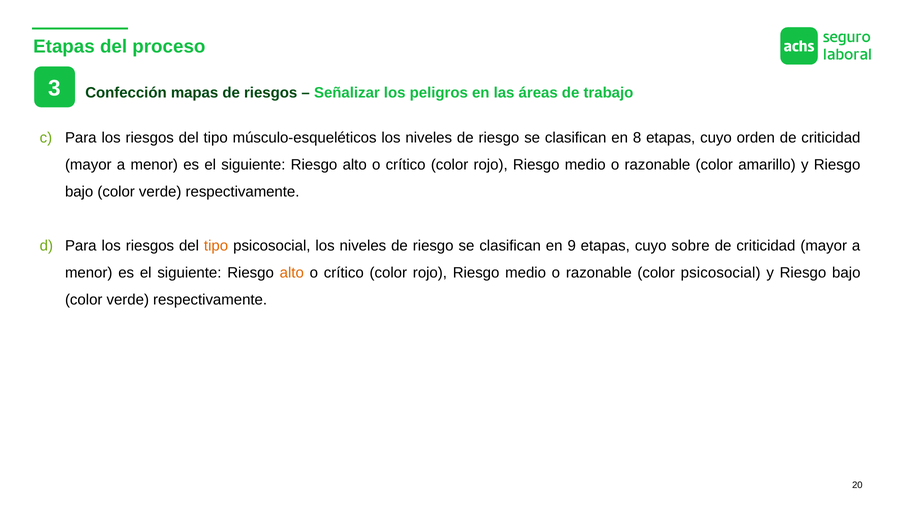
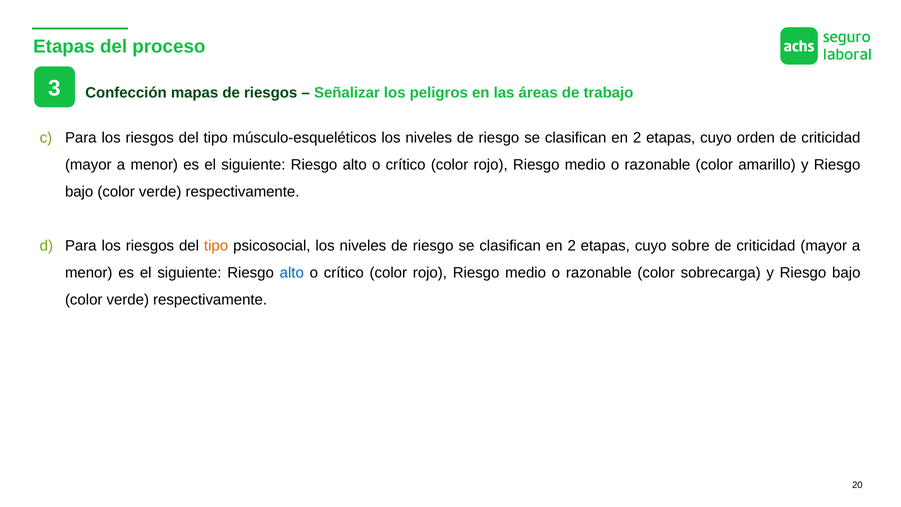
8: 8 -> 2 (637, 138)
9: 9 -> 2 (572, 246)
alto colour: orange -> blue (292, 273)
color psicosocial: psicosocial -> sobrecarga (721, 273)
